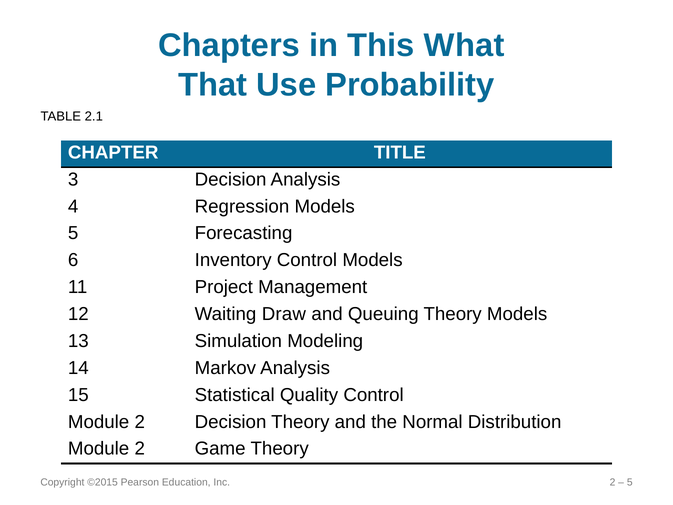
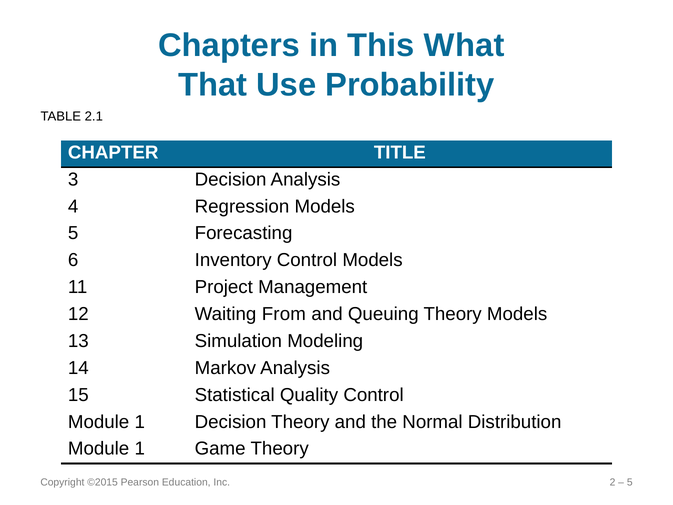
Draw: Draw -> From (284, 314)
2: 2 -> 1 (140, 422)
2: 2 -> 1 (140, 449)
